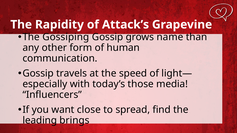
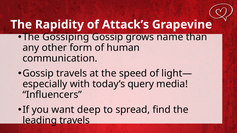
those: those -> query (141, 84)
close: close -> deep (89, 110)
leading brings: brings -> travels (75, 121)
